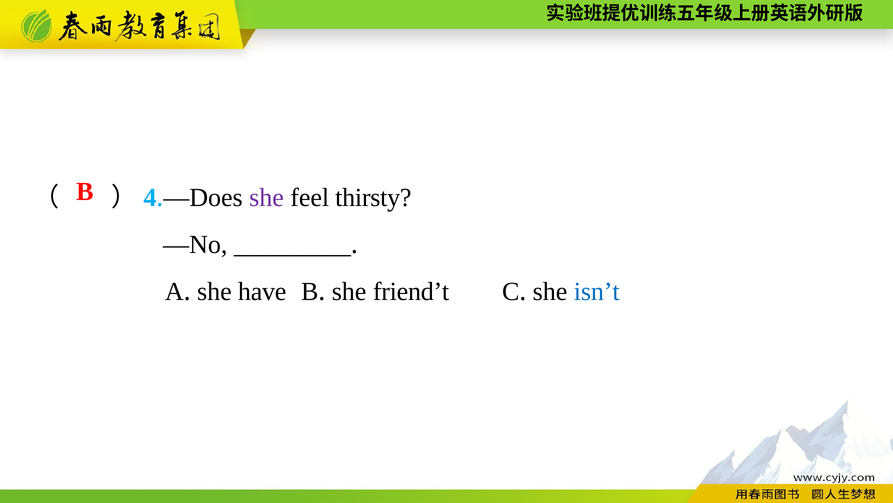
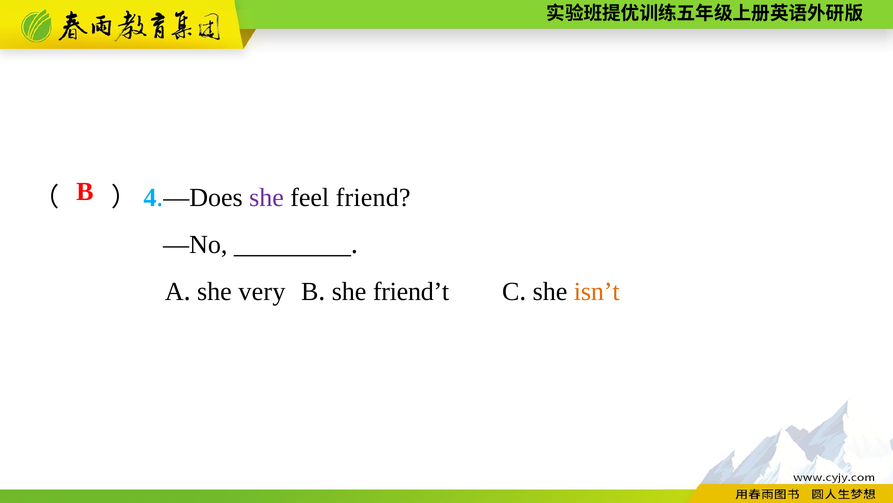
thirsty: thirsty -> friend (373, 198)
have: have -> very (262, 291)
isn’t colour: blue -> orange (597, 291)
